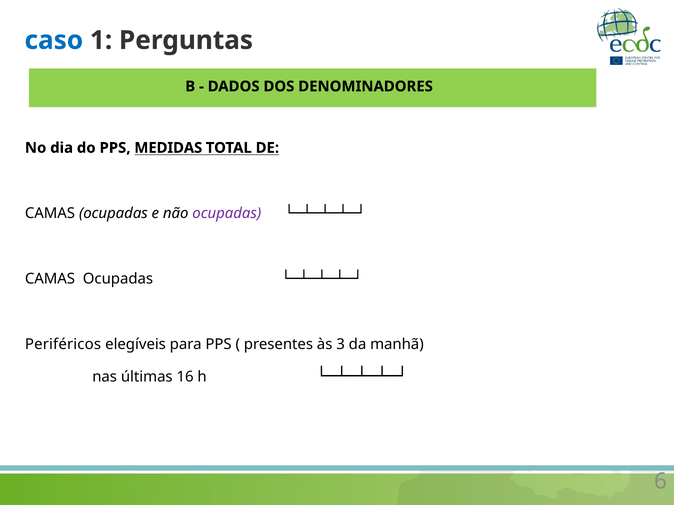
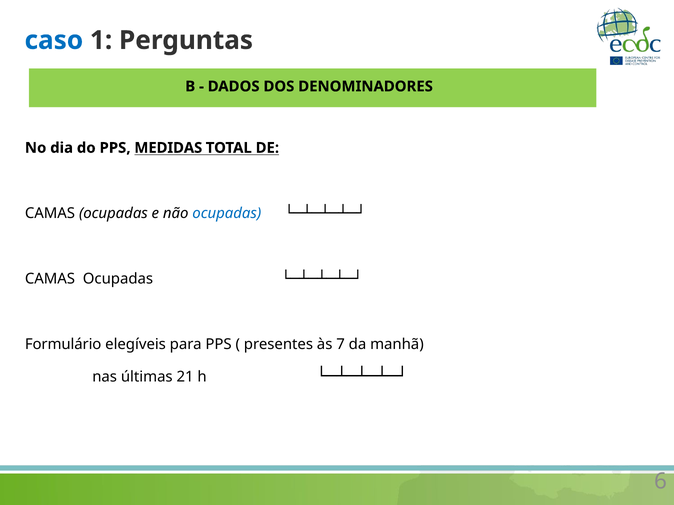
ocupadas colour: purple -> blue (227, 214)
Periféricos: Periféricos -> Formulário (63, 345)
3: 3 -> 7 (341, 345)
16: 16 -> 21 (185, 377)
